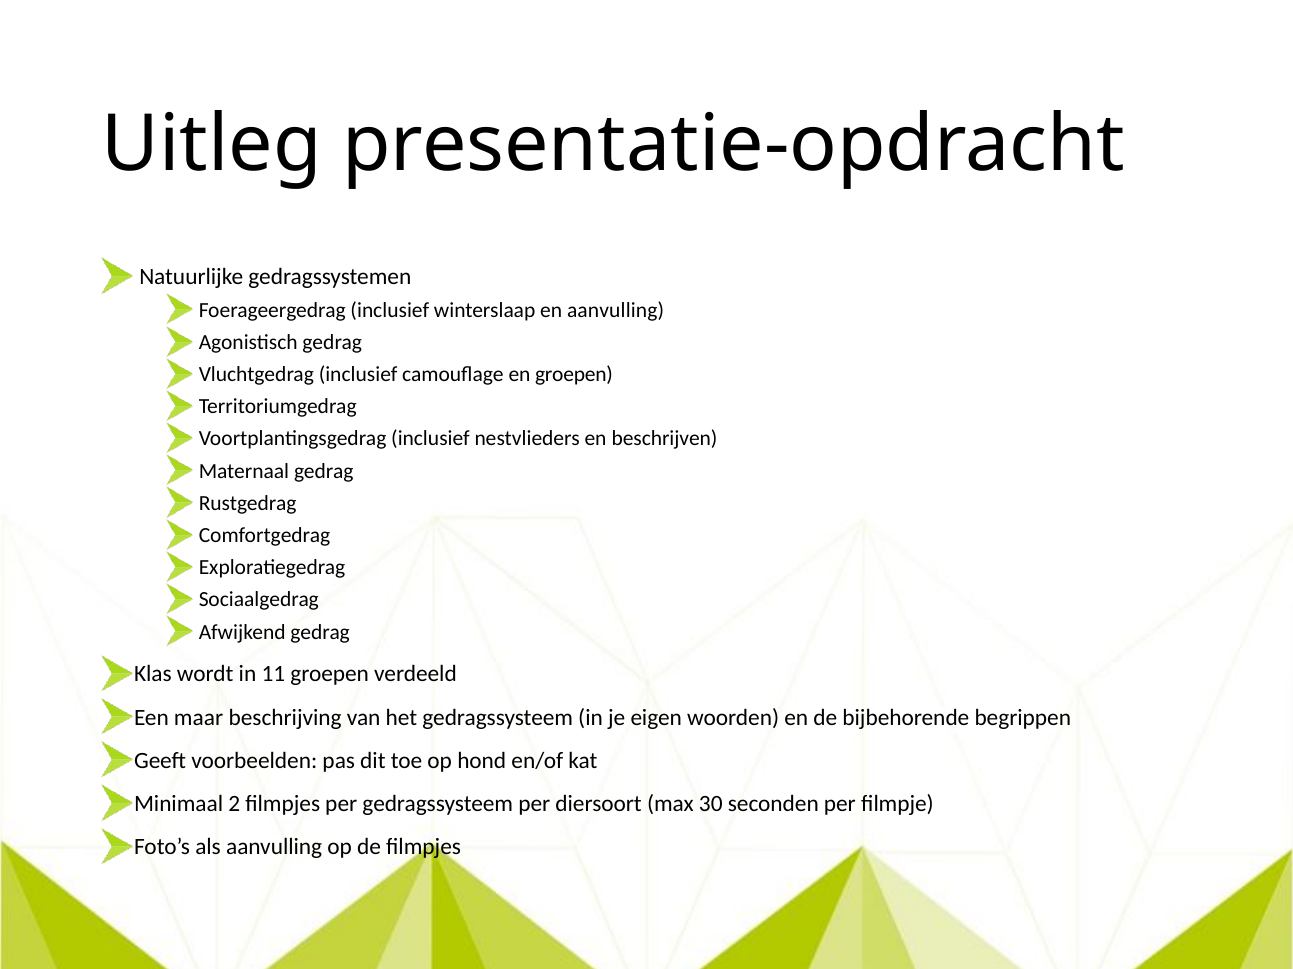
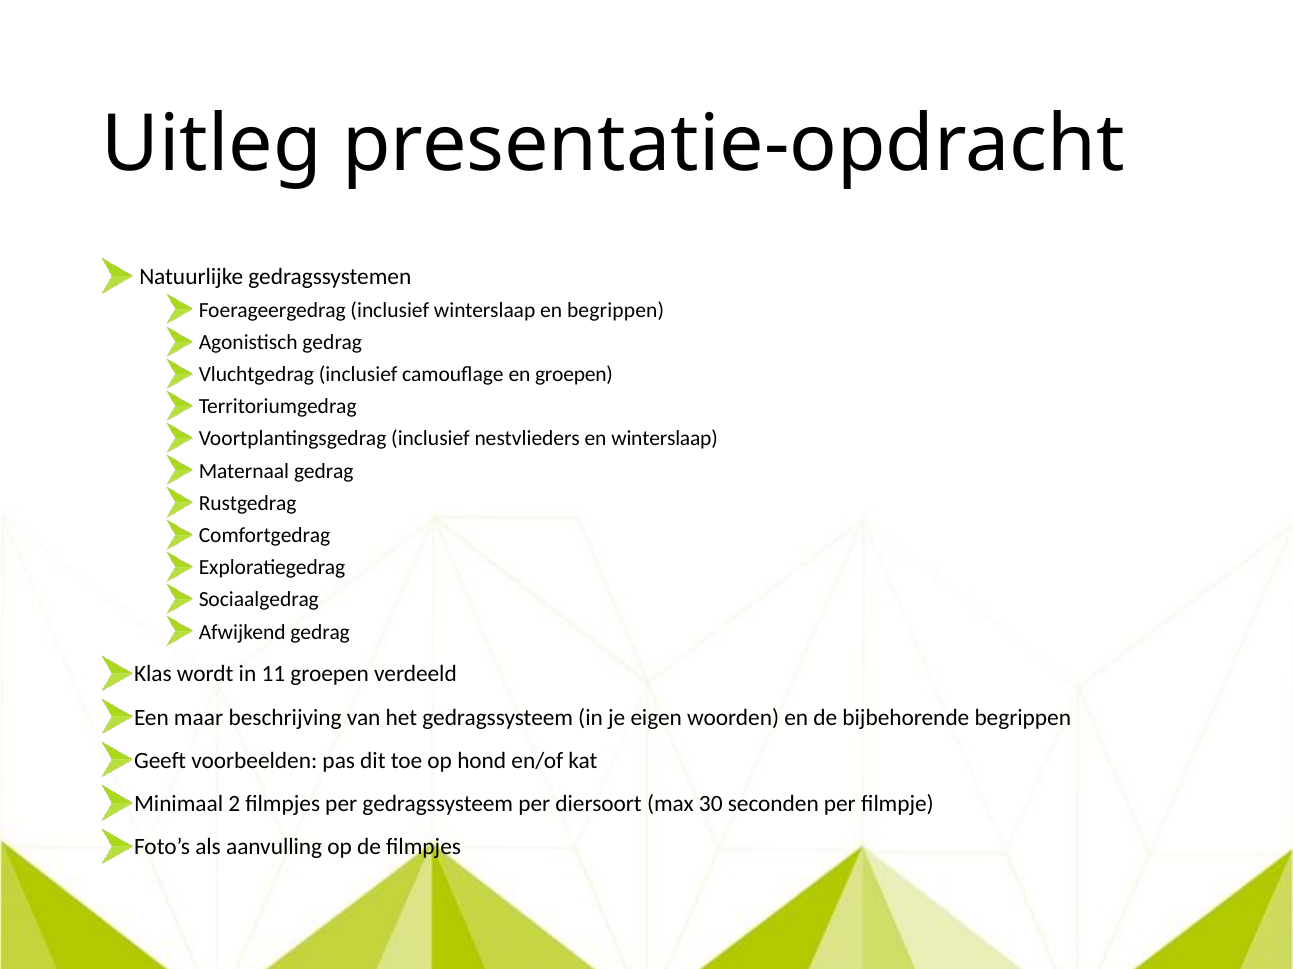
en aanvulling: aanvulling -> begrippen (616, 310)
en beschrijven: beschrijven -> winterslaap (665, 439)
